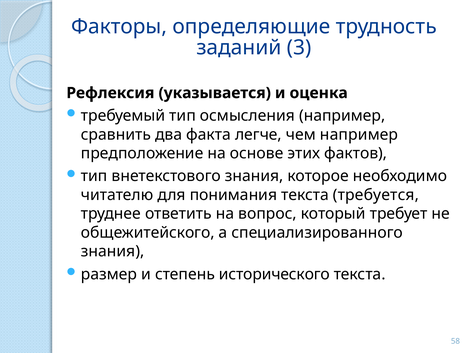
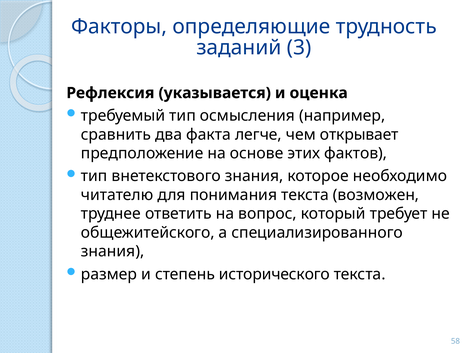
чем например: например -> открывает (359, 135)
требуется: требуется -> возможен (376, 195)
